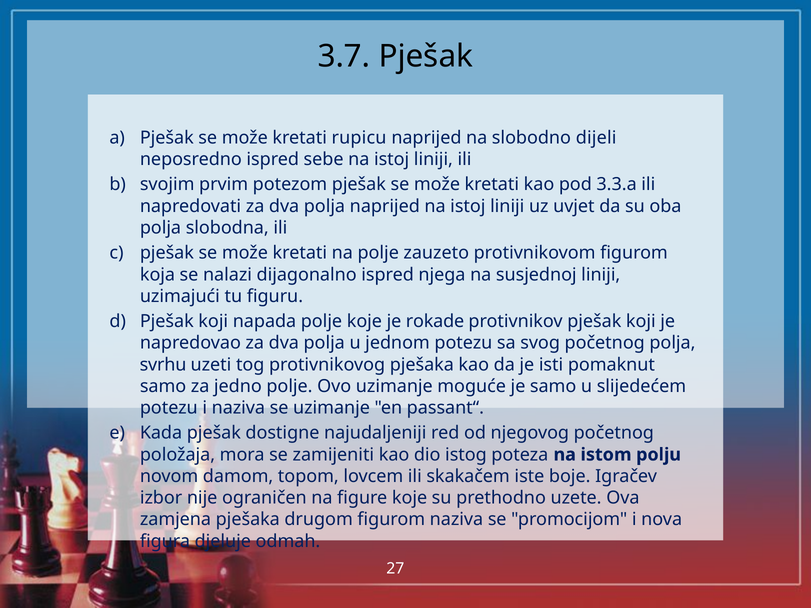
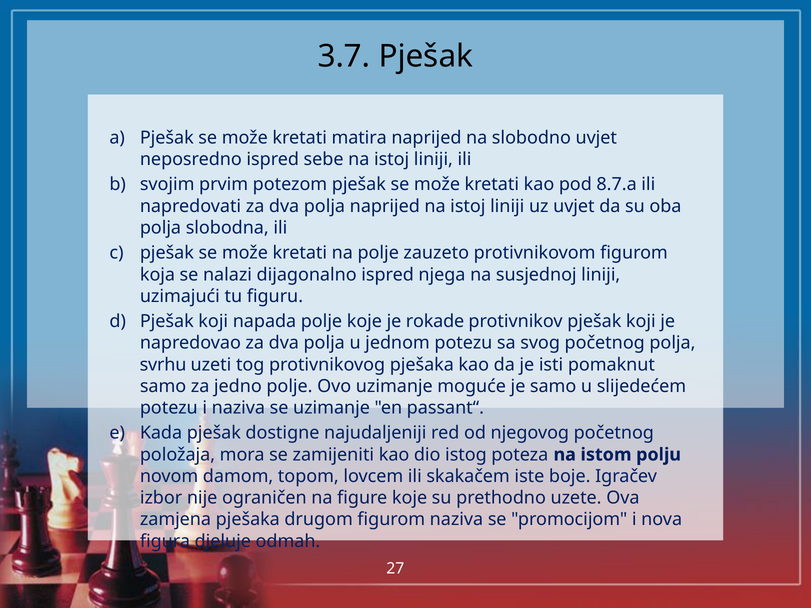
rupicu: rupicu -> matira (359, 138)
slobodno dijeli: dijeli -> uvjet (596, 138)
3.3.a: 3.3.a -> 8.7.a (617, 185)
